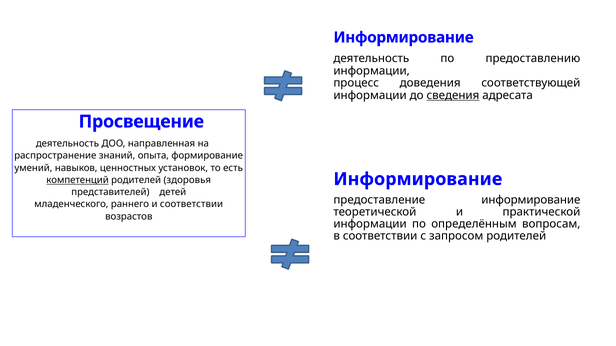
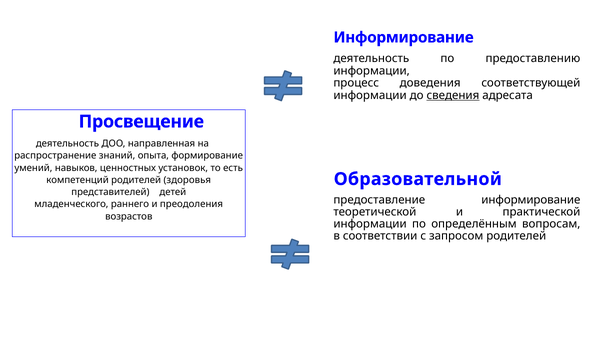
Информирование: Информирование -> Образовательной (418, 179)
компетенций underline: present -> none (78, 180)
и соответствии: соответствии -> преодоления (192, 205)
